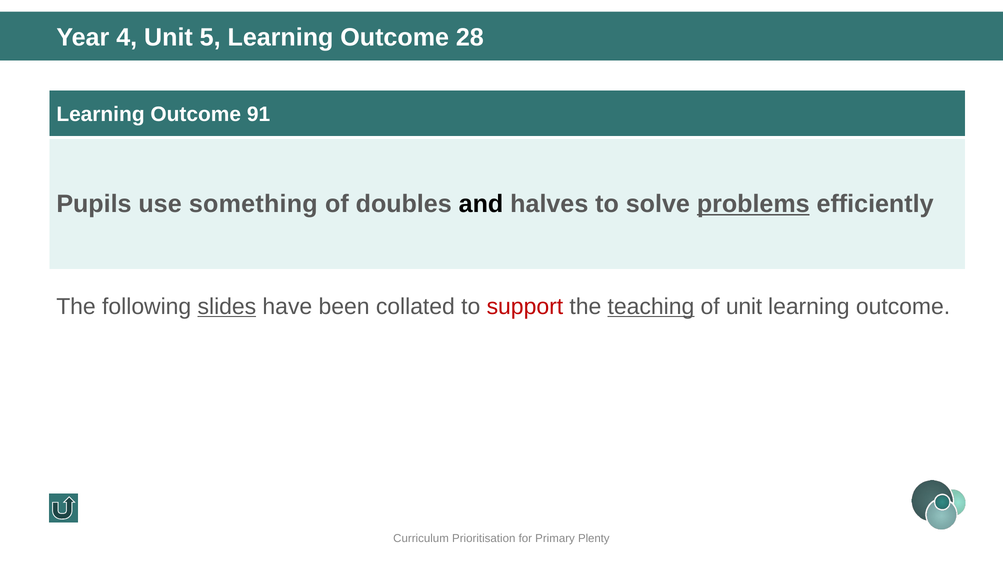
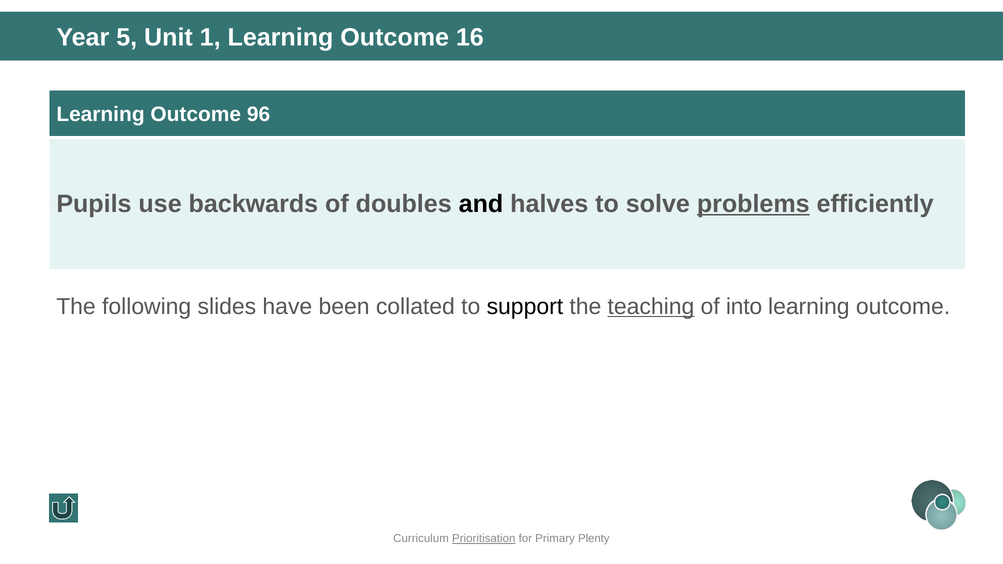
4: 4 -> 5 (127, 37)
5: 5 -> 1 (210, 37)
28: 28 -> 16 (470, 37)
91: 91 -> 96 (259, 114)
something: something -> backwards (253, 204)
slides underline: present -> none (227, 307)
support colour: red -> black (525, 307)
of unit: unit -> into (744, 307)
Prioritisation underline: none -> present (484, 539)
